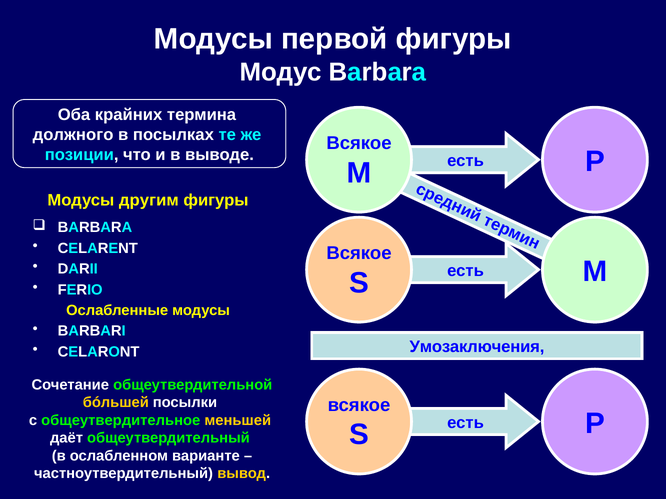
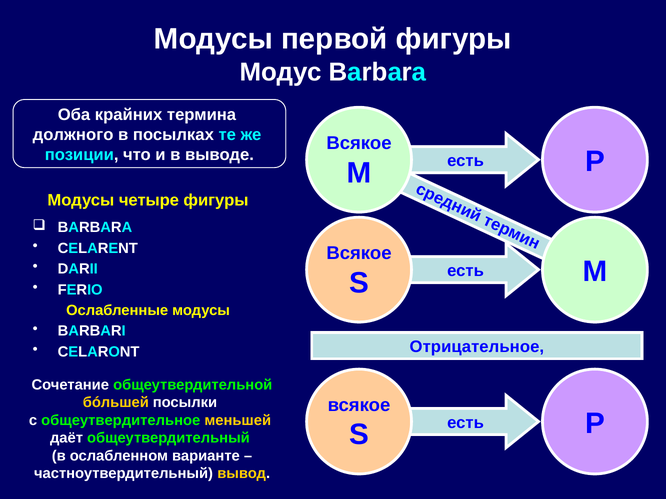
другим: другим -> четыре (149, 201)
Умозаключения: Умозаключения -> Отрицательное (477, 347)
